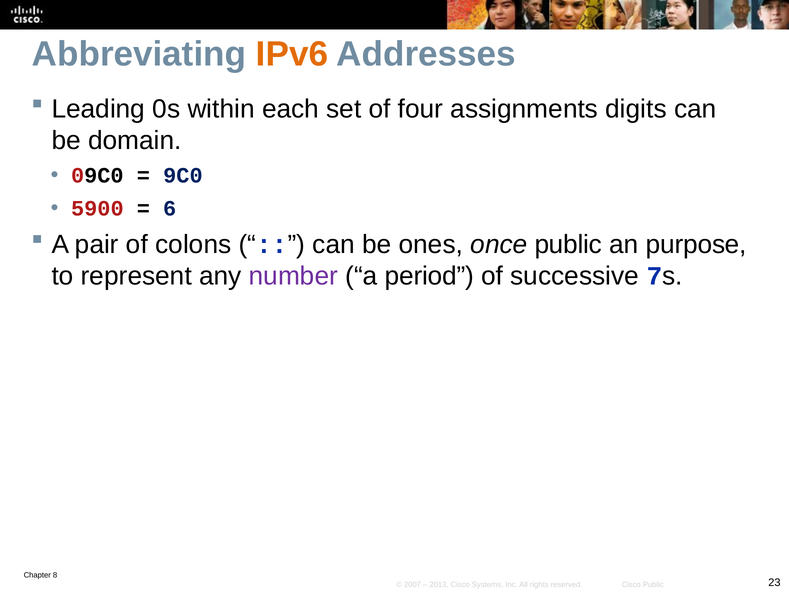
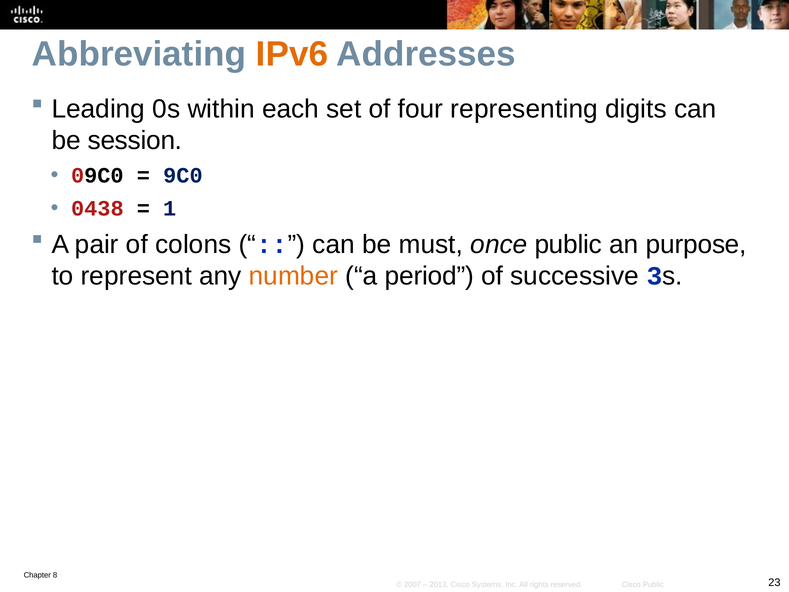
assignments: assignments -> representing (524, 109)
domain: domain -> session (135, 140)
5900: 5900 -> 0438 (97, 209)
6: 6 -> 1 (170, 209)
ones: ones -> must (431, 244)
number colour: purple -> orange (293, 276)
7: 7 -> 3 (654, 276)
